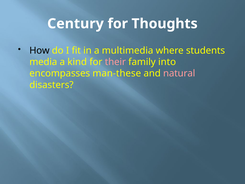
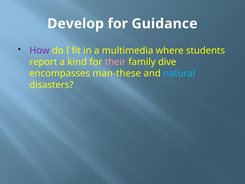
Century: Century -> Develop (76, 24)
Thoughts: Thoughts -> Guidance (165, 24)
How colour: black -> purple (39, 50)
media: media -> report (43, 62)
into: into -> dive (167, 62)
natural colour: pink -> light blue (179, 73)
